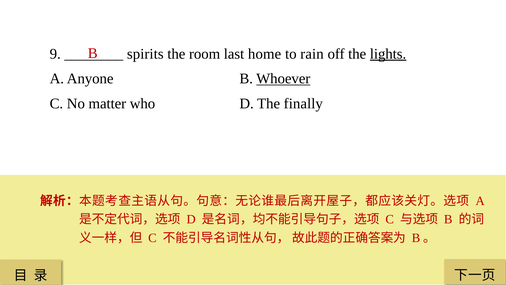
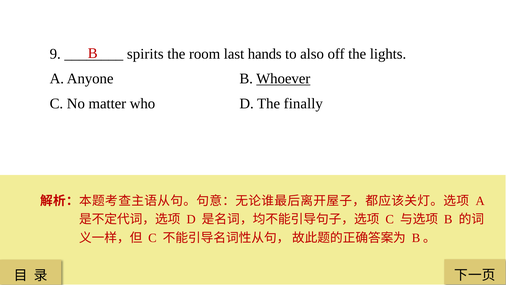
home: home -> hands (265, 54)
rain: rain -> also (312, 54)
lights underline: present -> none (388, 54)
